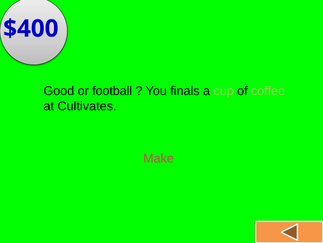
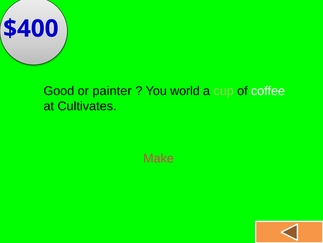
football: football -> painter (112, 91)
finals: finals -> world (185, 91)
coffee colour: light green -> white (268, 91)
